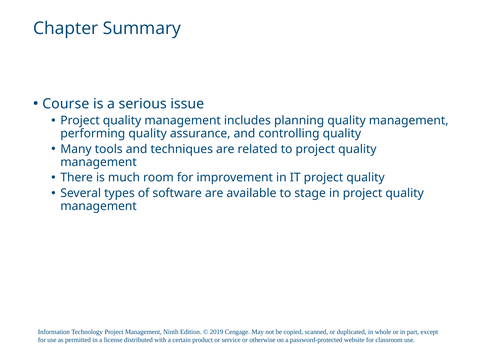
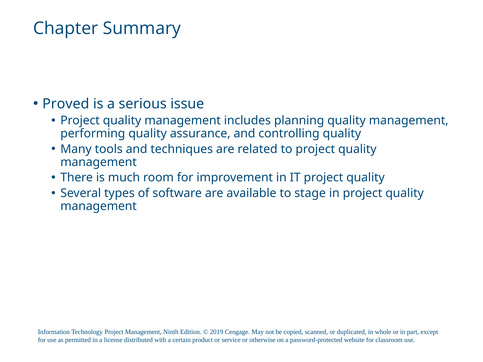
Course: Course -> Proved (66, 104)
